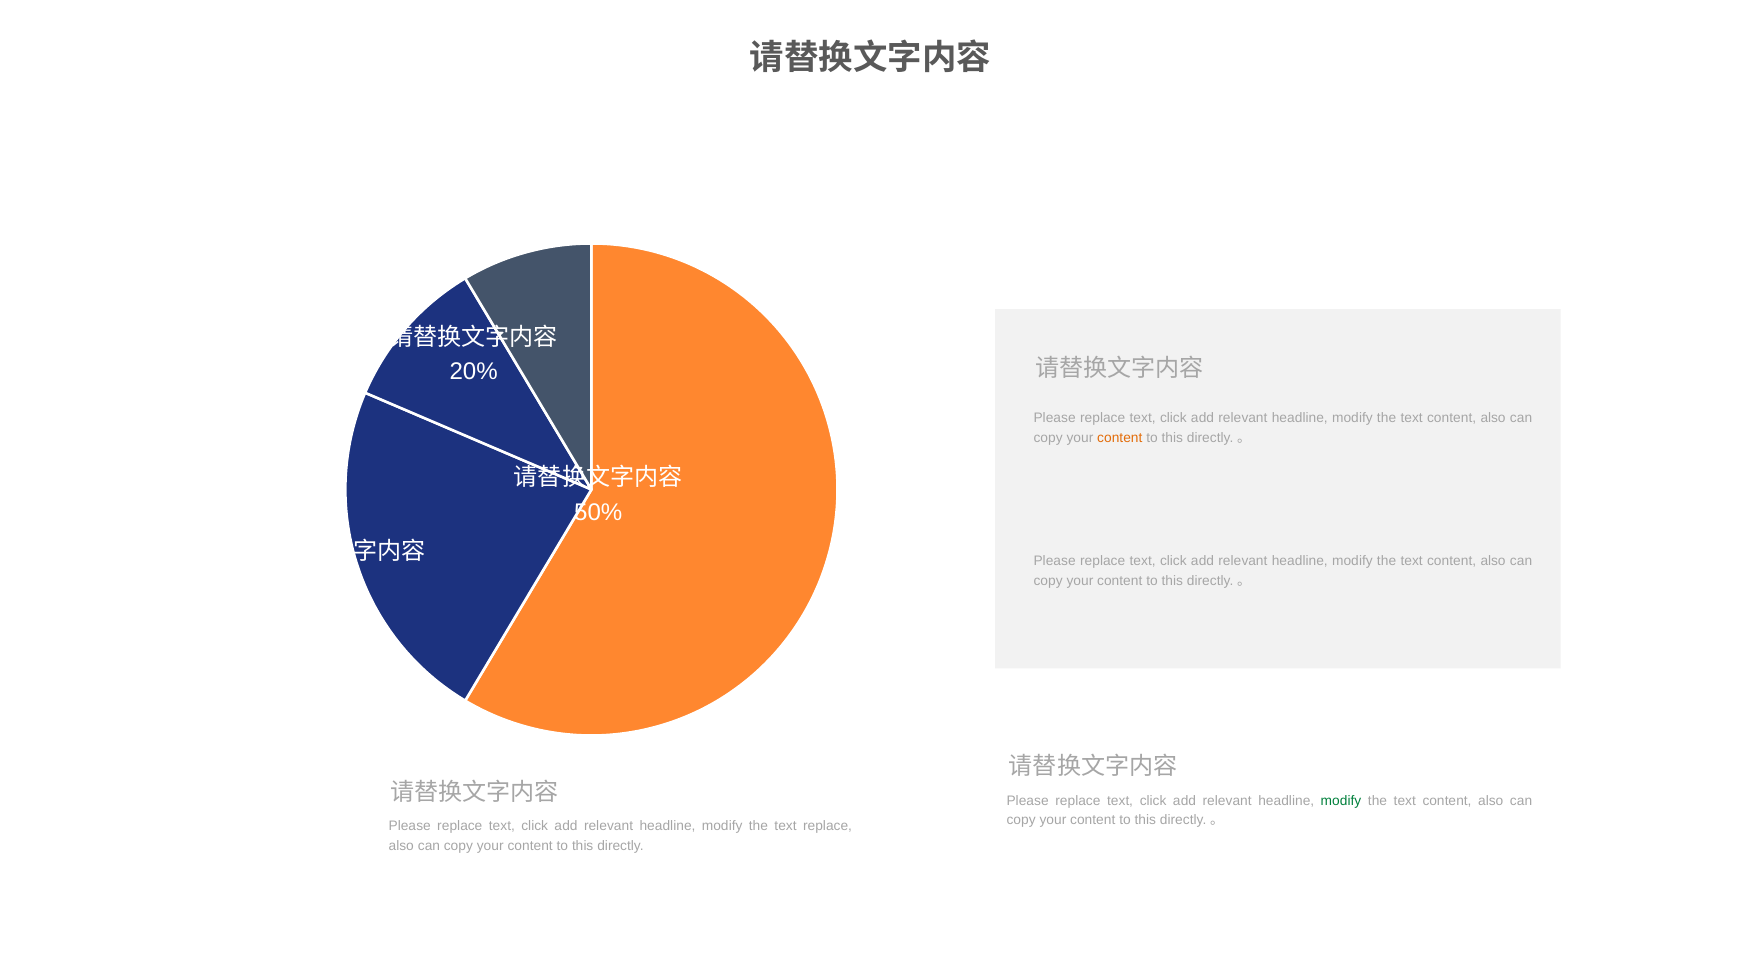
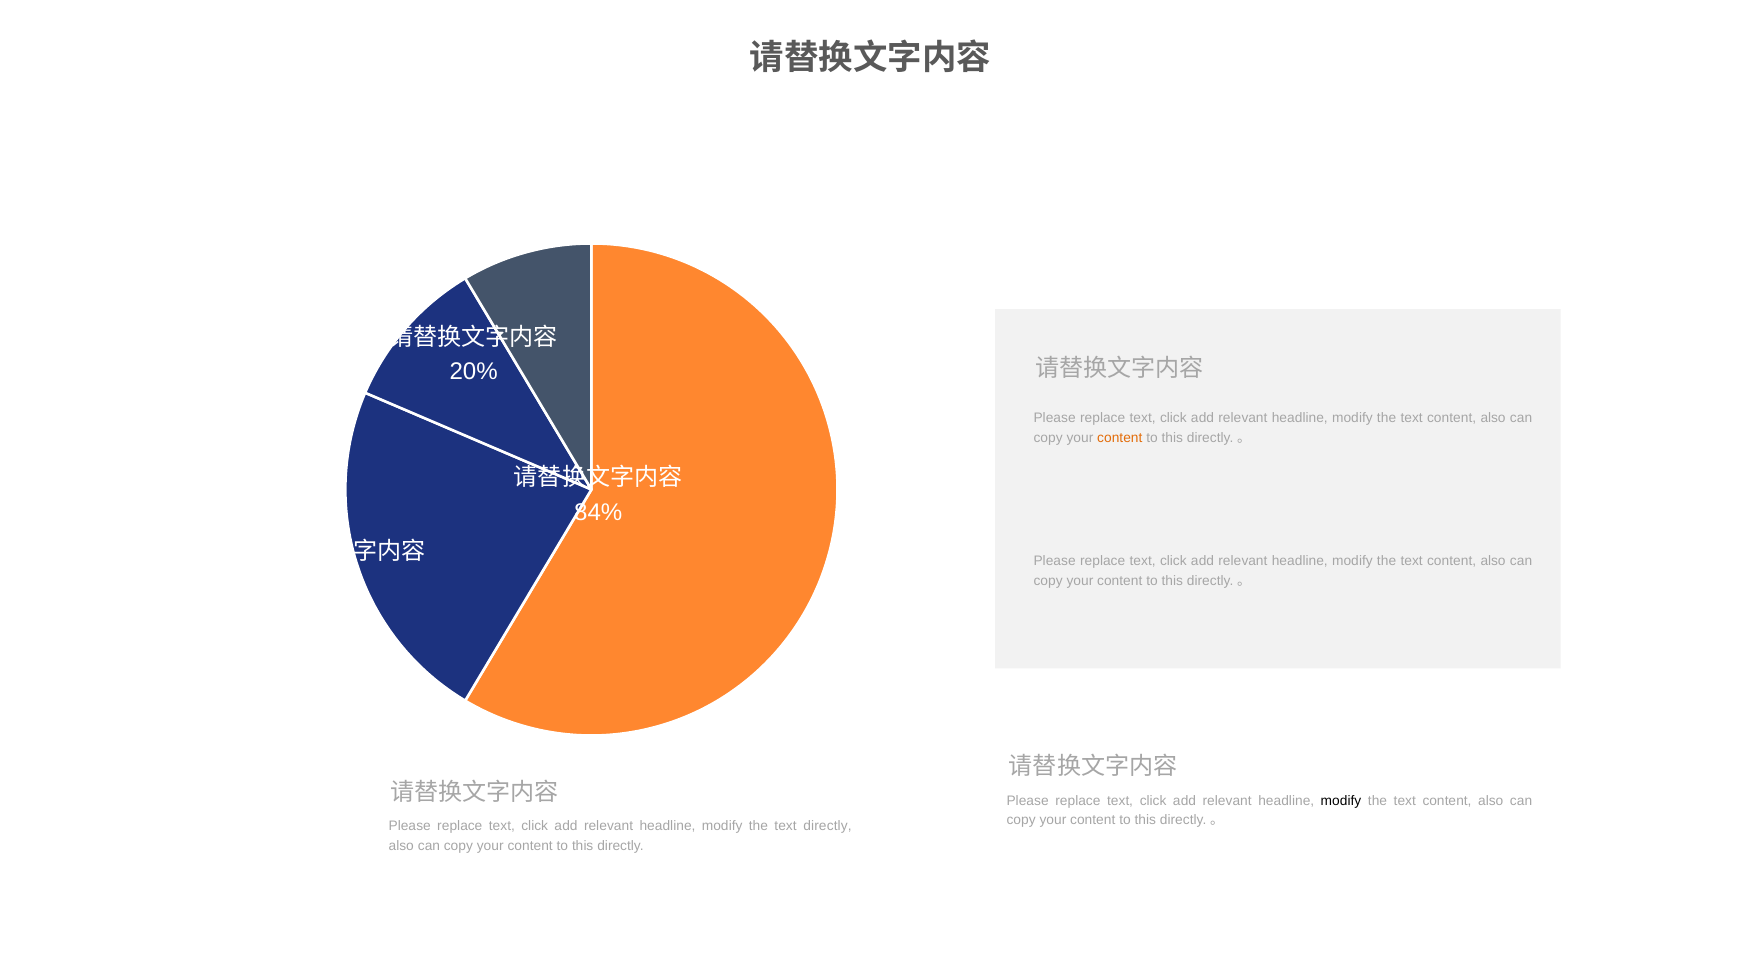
50%: 50% -> 84% (598, 512)
modify colour: green -> black (1341, 801)
text replace: replace -> directly (828, 826)
